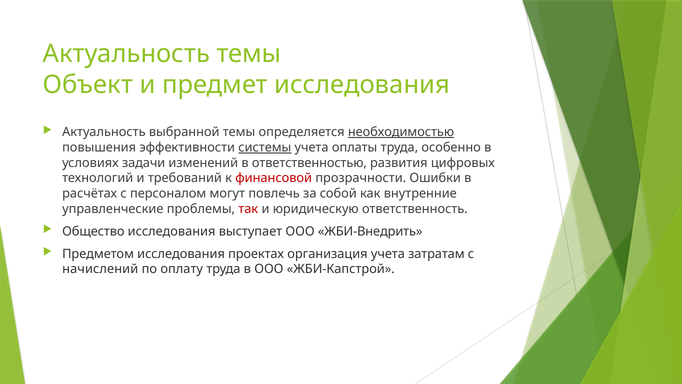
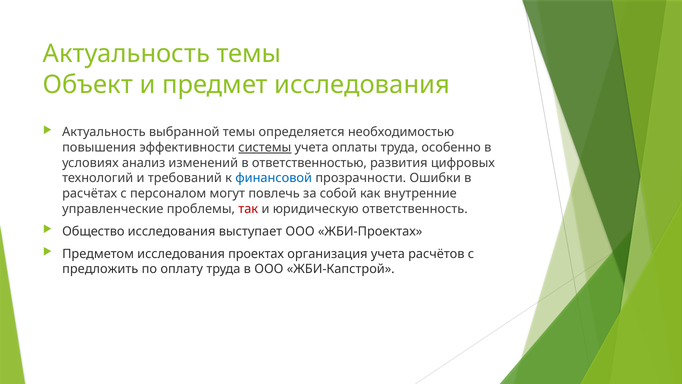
необходимостью underline: present -> none (401, 132)
задачи: задачи -> анализ (144, 163)
финансовой colour: red -> blue (274, 178)
ЖБИ-Внедрить: ЖБИ-Внедрить -> ЖБИ-Проектах (370, 231)
затратам: затратам -> расчётов (436, 254)
начислений: начислений -> предложить (100, 269)
